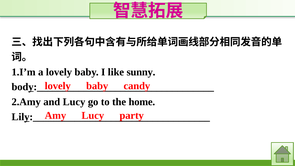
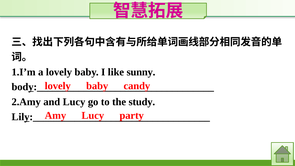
home: home -> study (142, 102)
